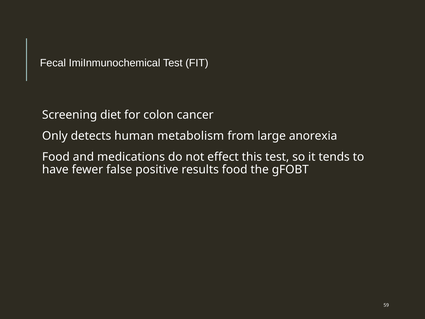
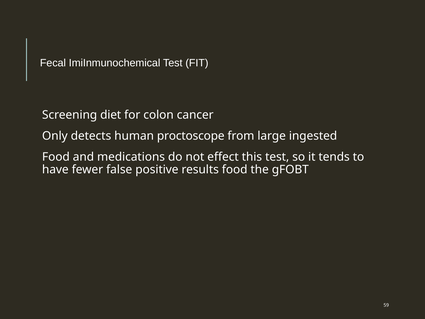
metabolism: metabolism -> proctoscope (191, 136)
anorexia: anorexia -> ingested (313, 136)
